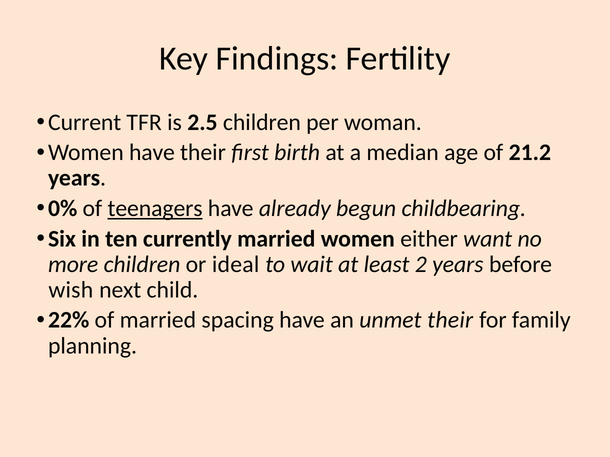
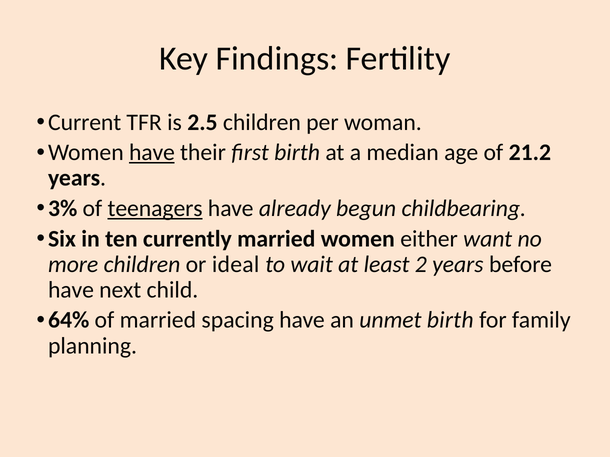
have underline: none -> present (152, 153)
0%: 0% -> 3% (63, 209)
wish: wish -> have (71, 290)
22%: 22% -> 64% (69, 320)
unmet their: their -> birth (450, 320)
